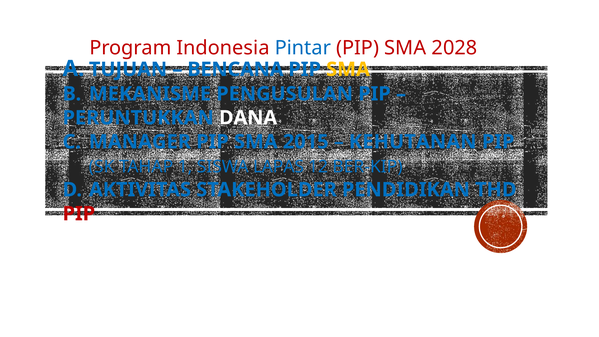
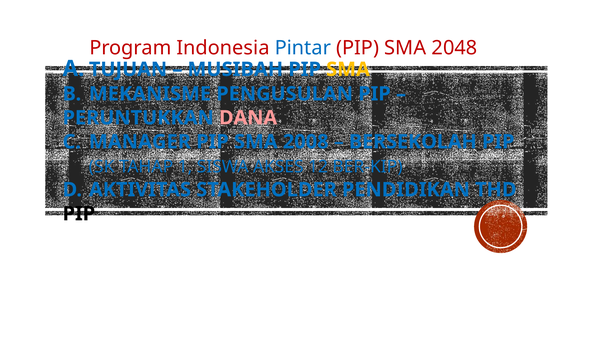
2028: 2028 -> 2048 (454, 48)
BENCANA: BENCANA -> MUSIBAH (235, 69)
DANA colour: white -> pink (248, 118)
2015: 2015 -> 2008 (306, 142)
KEHUTANAN: KEHUTANAN -> BERSEKOLAH (413, 142)
LAPAS: LAPAS -> AKSES (278, 167)
PIP colour: red -> black (79, 214)
